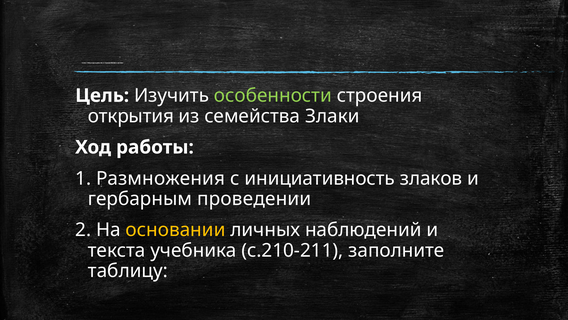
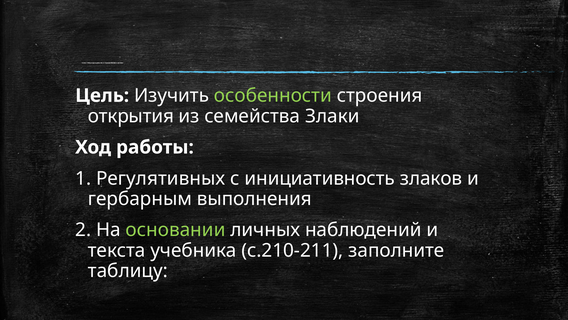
Размножения: Размножения -> Регулятивных (161, 178)
проведении: проведении -> выполнения (254, 199)
основании colour: yellow -> light green (175, 230)
